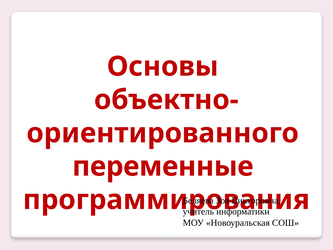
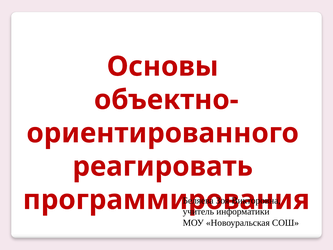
переменные: переменные -> реагировать (163, 166)
